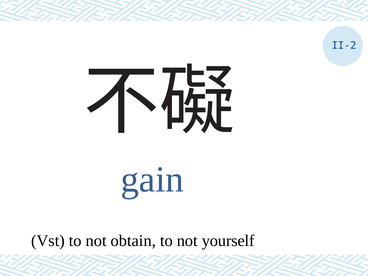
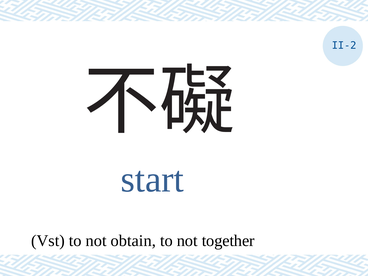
gain: gain -> start (152, 179)
yourself: yourself -> together (228, 241)
